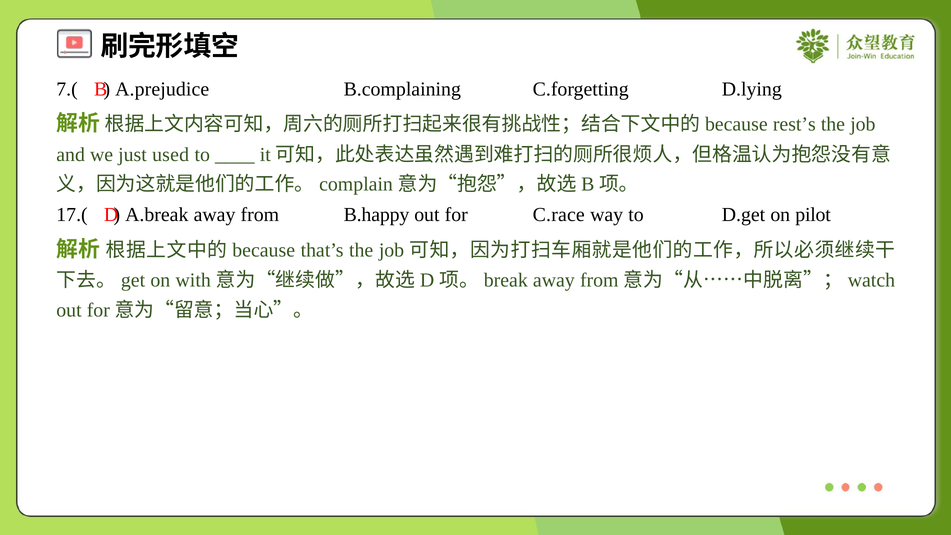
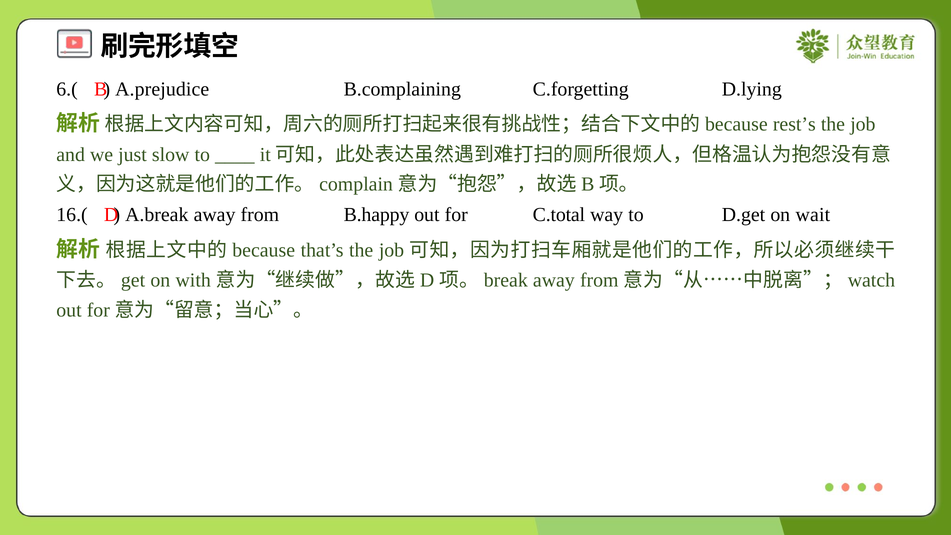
7.(: 7.( -> 6.( (67, 89)
used: used -> slow (171, 154)
17.(: 17.( -> 16.( (72, 215)
C.race: C.race -> C.total (559, 215)
pilot: pilot -> wait (813, 215)
